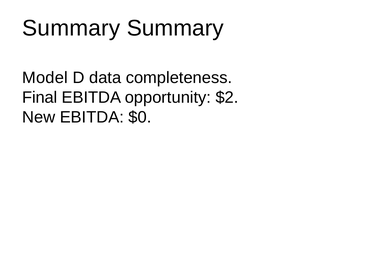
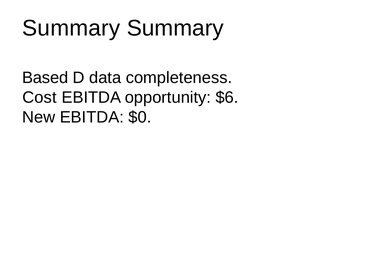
Model: Model -> Based (45, 78)
Final: Final -> Cost (40, 98)
$2: $2 -> $6 (227, 98)
